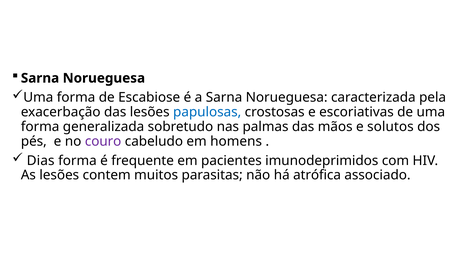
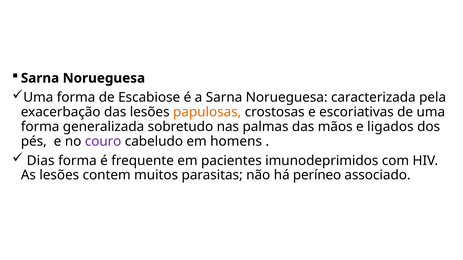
papulosas colour: blue -> orange (207, 112)
solutos: solutos -> ligados (390, 127)
atrófica: atrófica -> períneo (317, 175)
